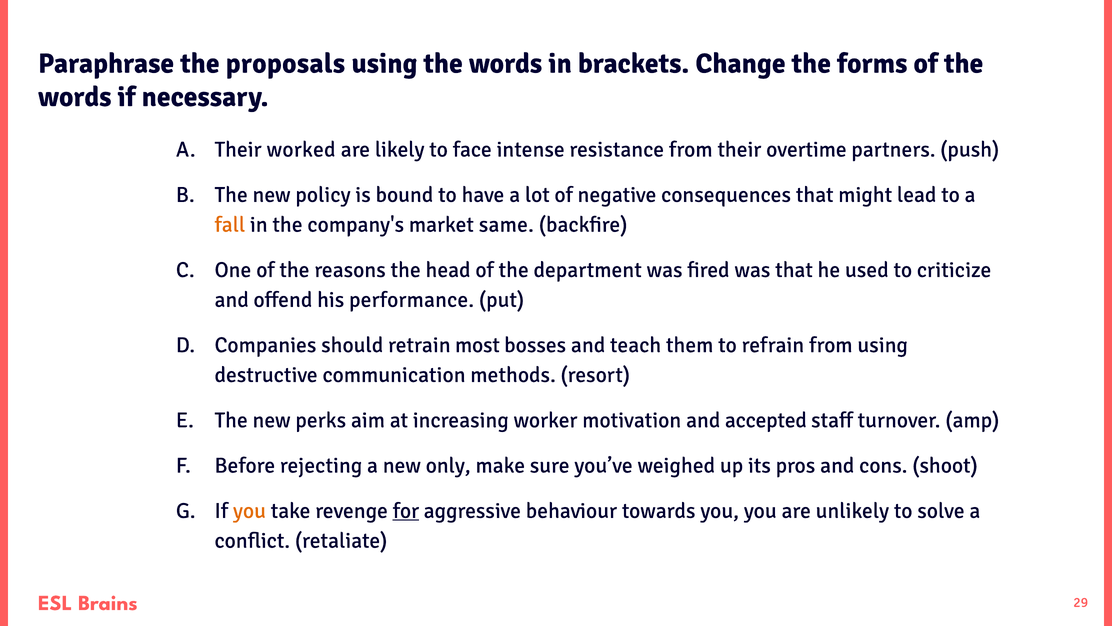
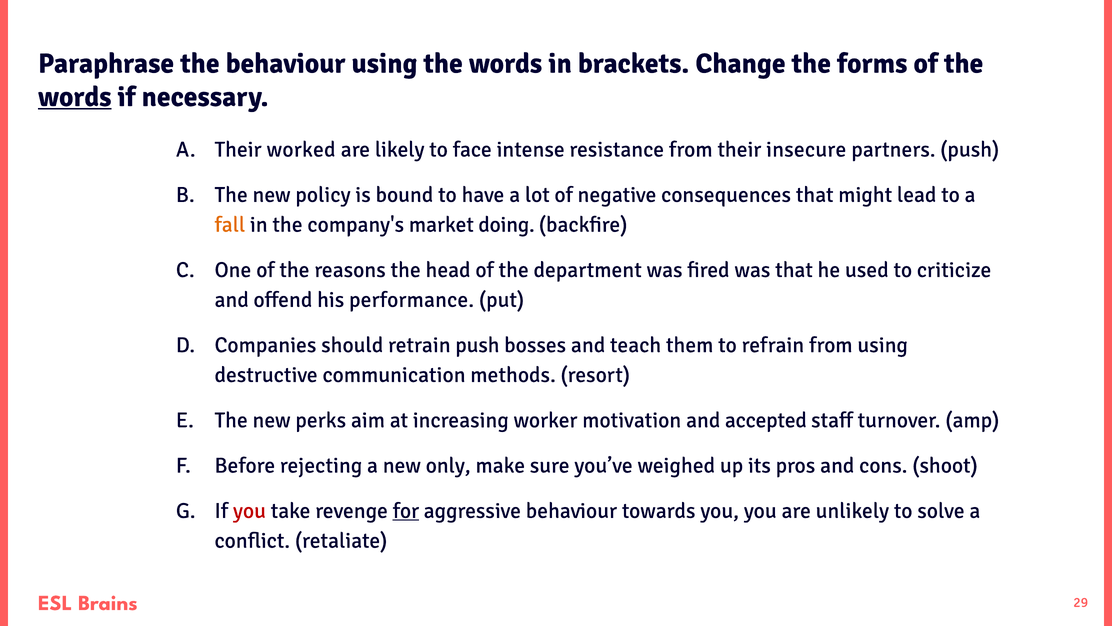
the proposals: proposals -> behaviour (286, 63)
words underline: none -> present (75, 97)
overtime: overtime -> insecure (806, 149)
same: same -> doing (507, 224)
retrain most: most -> push (477, 345)
you colour: orange -> red (249, 510)
